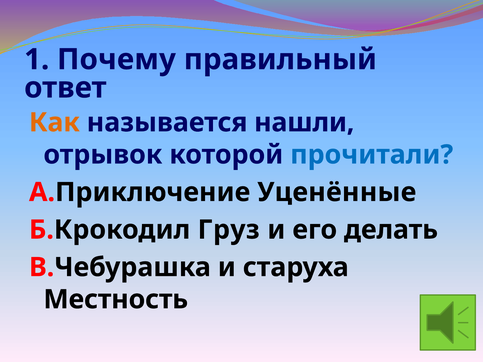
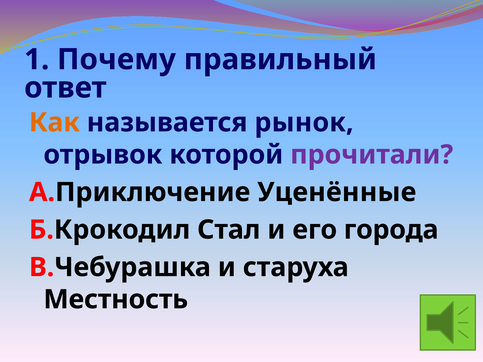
нашли: нашли -> рынок (304, 123)
прочитали colour: blue -> purple (372, 155)
Груз: Груз -> Стал (229, 230)
делать: делать -> города (391, 230)
